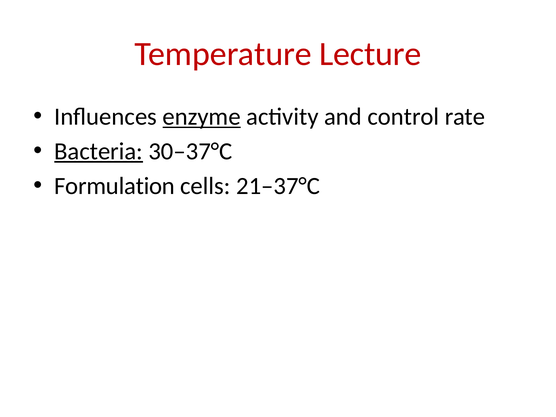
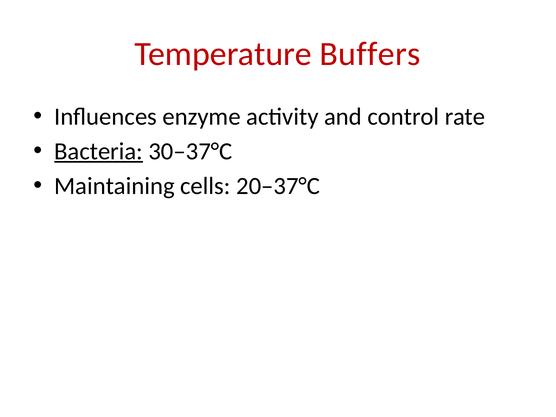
Lecture: Lecture -> Buffers (370, 54)
enzyme underline: present -> none (202, 117)
Formulation: Formulation -> Maintaining (114, 186)
21–37°C: 21–37°C -> 20–37°C (278, 186)
